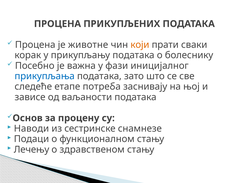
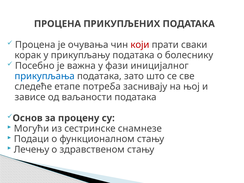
животне: животне -> очувања (88, 45)
који colour: orange -> red (140, 45)
Наводи: Наводи -> Могући (31, 129)
